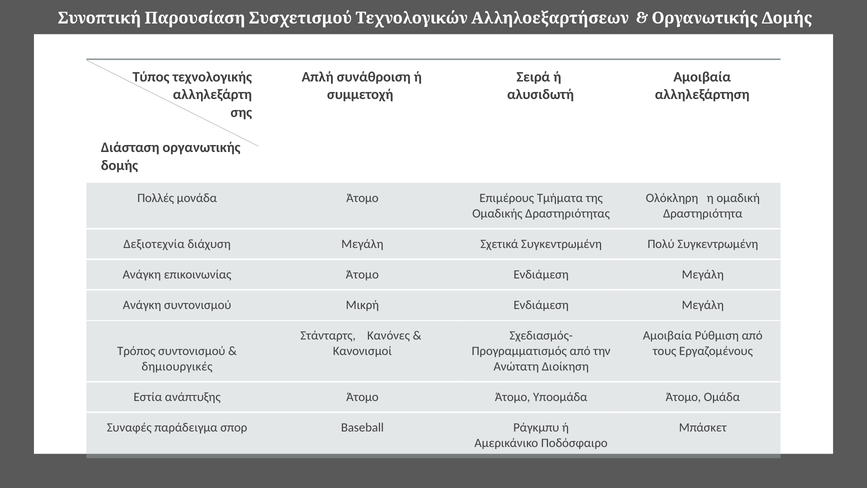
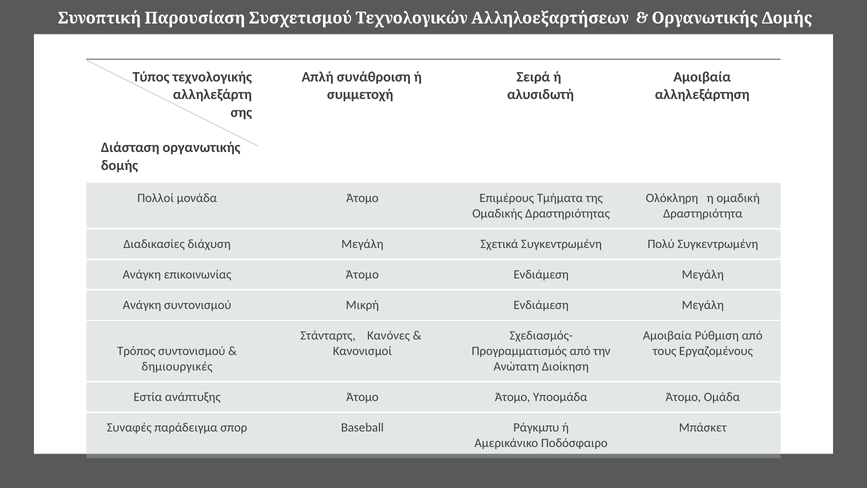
Πολλές: Πολλές -> Πολλοί (156, 198)
Δεξιοτεχνία: Δεξιοτεχνία -> Διαδικασίες (154, 244)
